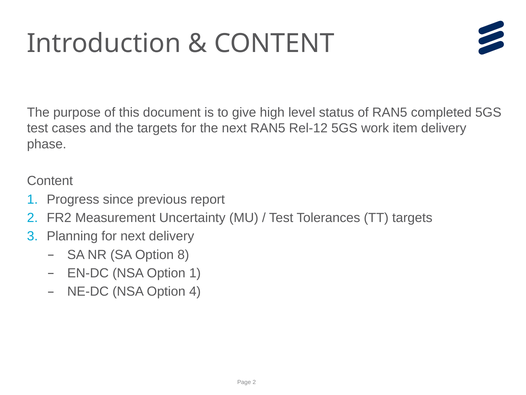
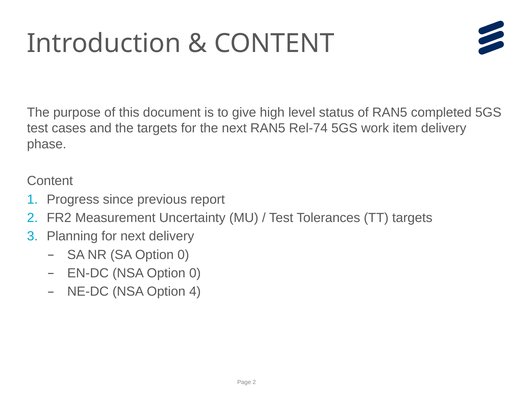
Rel-12: Rel-12 -> Rel-74 (308, 128)
SA Option 8: 8 -> 0 (183, 254)
NSA Option 1: 1 -> 0 (195, 273)
